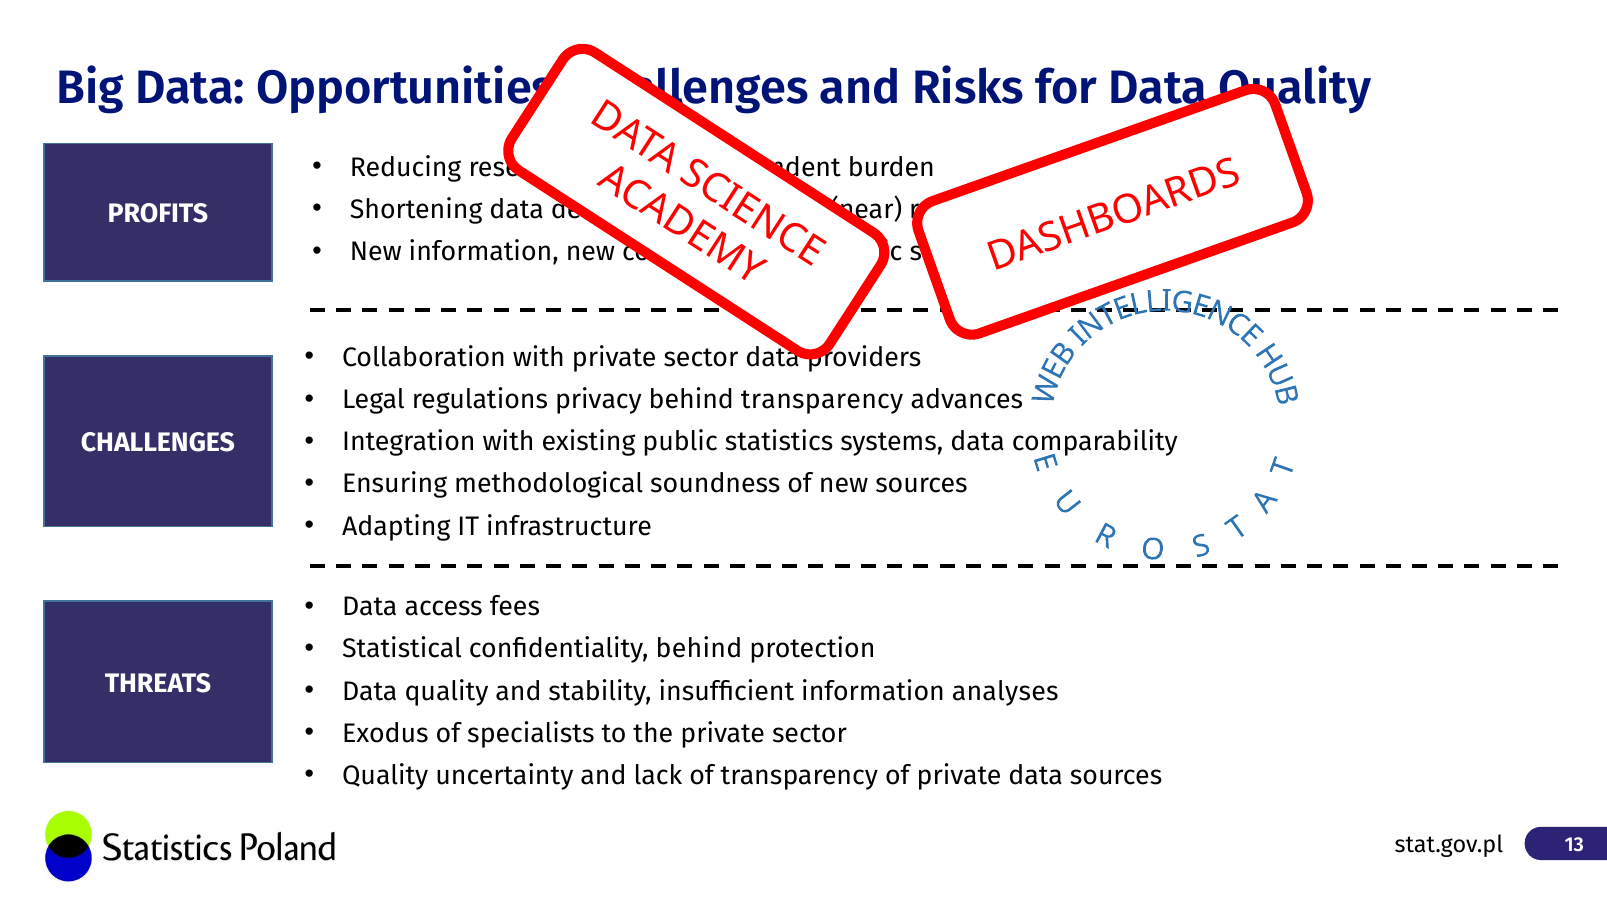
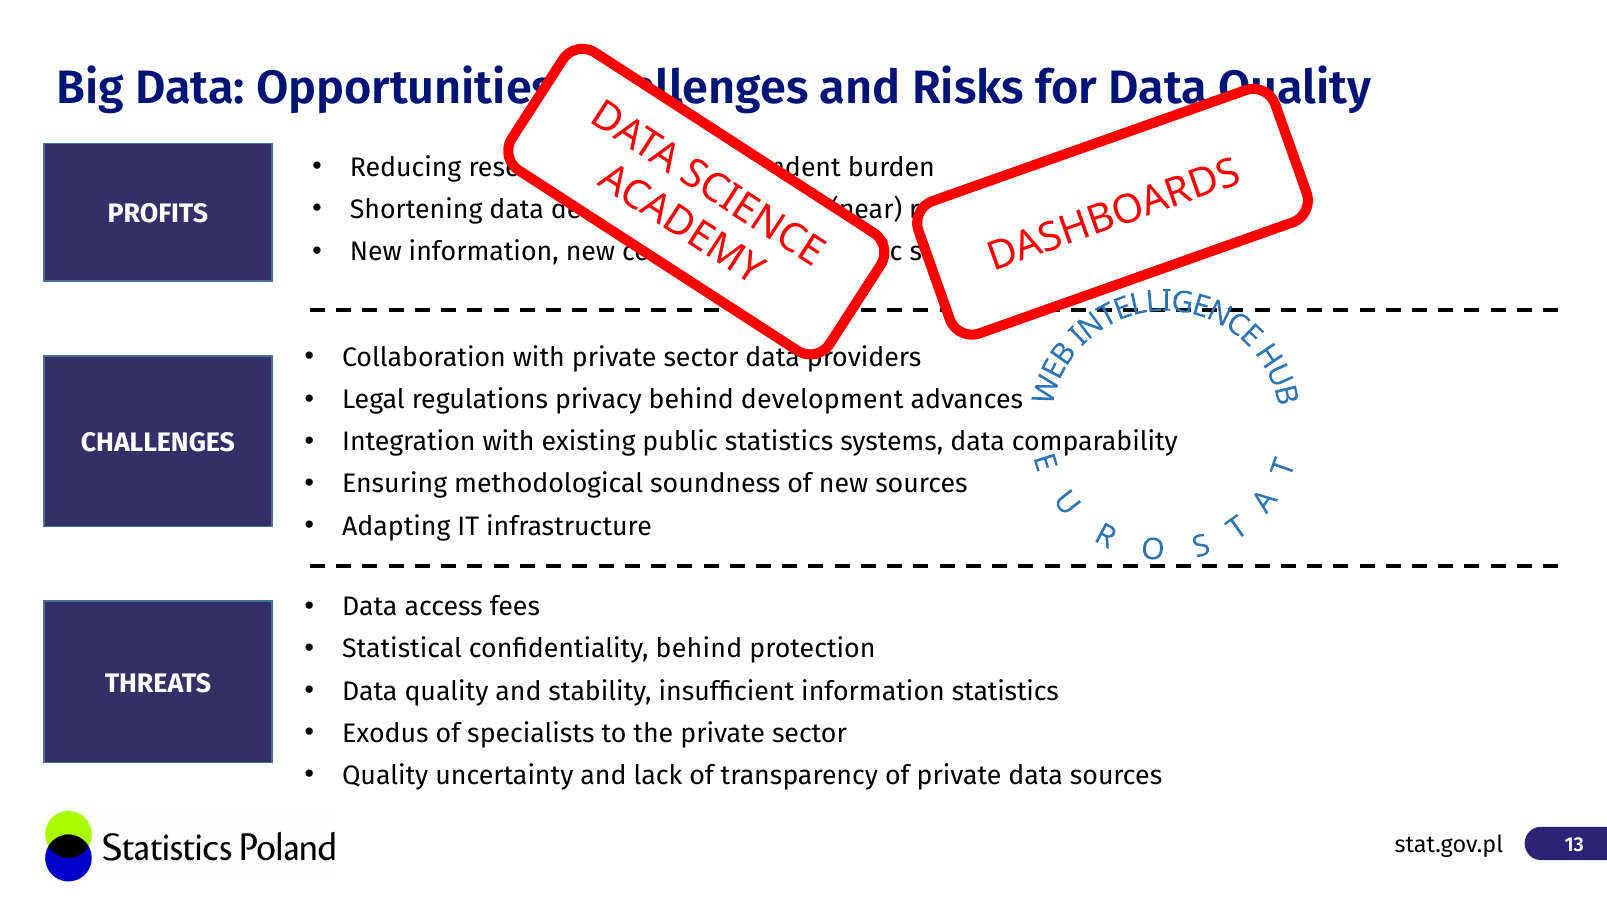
behind transparency: transparency -> development (822, 400)
information analyses: analyses -> statistics (1005, 691)
